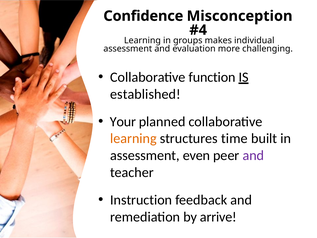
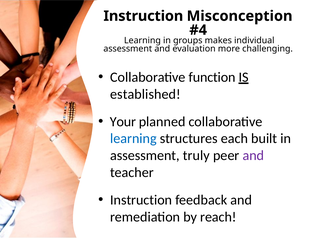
Confidence: Confidence -> Instruction (143, 16)
learning colour: orange -> blue (133, 138)
time: time -> each (234, 138)
even: even -> truly (196, 155)
arrive: arrive -> reach (218, 217)
